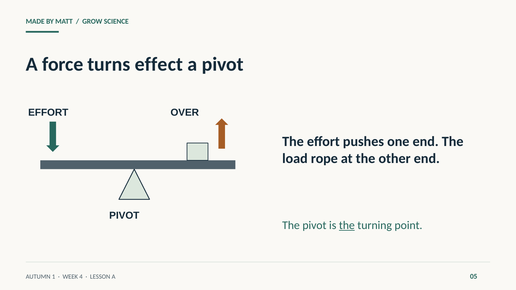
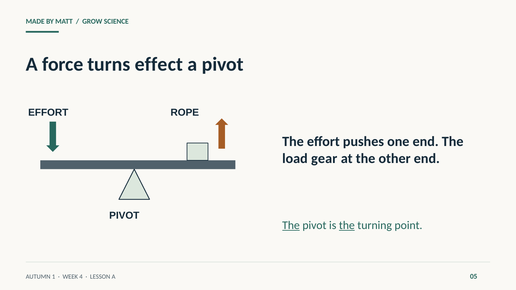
OVER: OVER -> ROPE (185, 113)
rope: rope -> gear (324, 159)
The underline: none -> present (291, 226)
